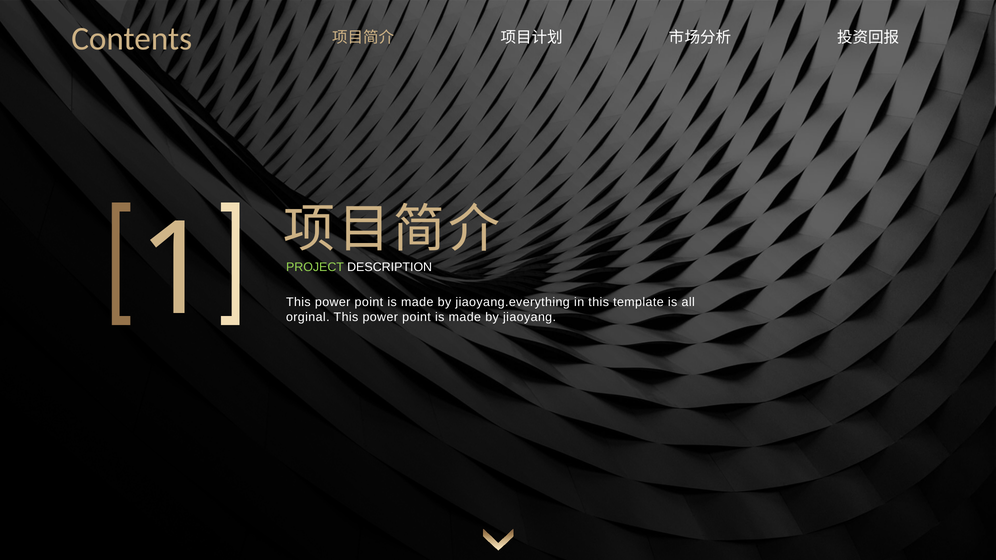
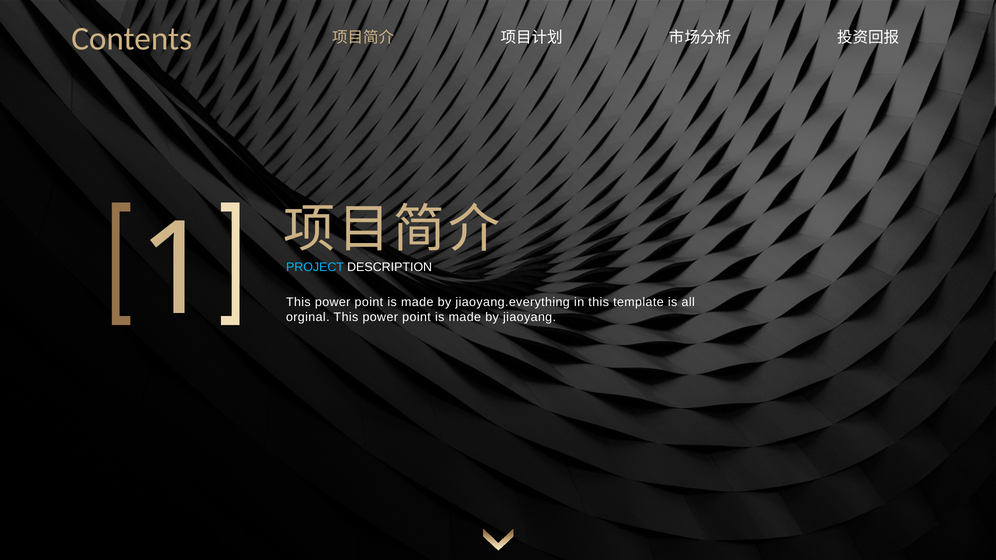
PROJECT colour: light green -> light blue (315, 267)
